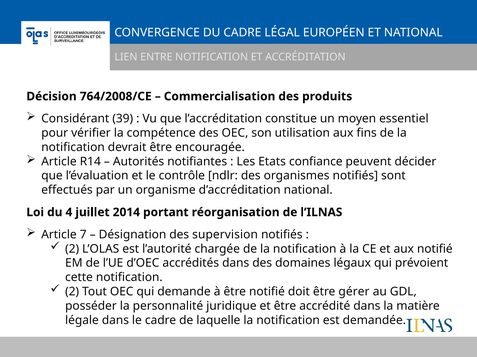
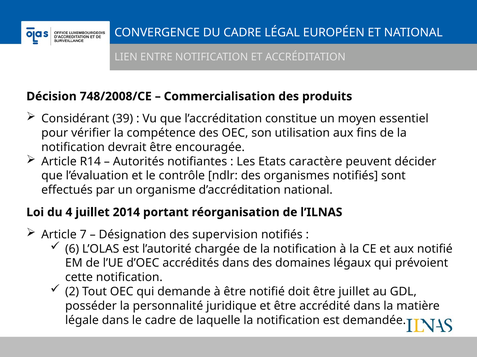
764/2008/CE: 764/2008/CE -> 748/2008/CE (116, 97)
confiance: confiance -> caractère (316, 162)
2: 2 -> 6 (72, 249)
être gérer: gérer -> juillet (354, 292)
